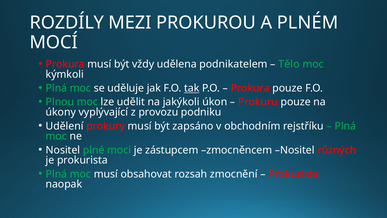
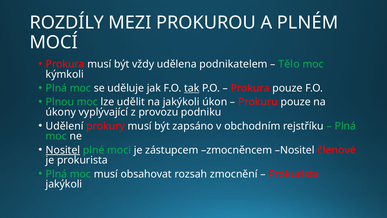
Nositel underline: none -> present (63, 150)
různých: různých -> členové (337, 150)
naopak: naopak -> jakýkoli (64, 184)
